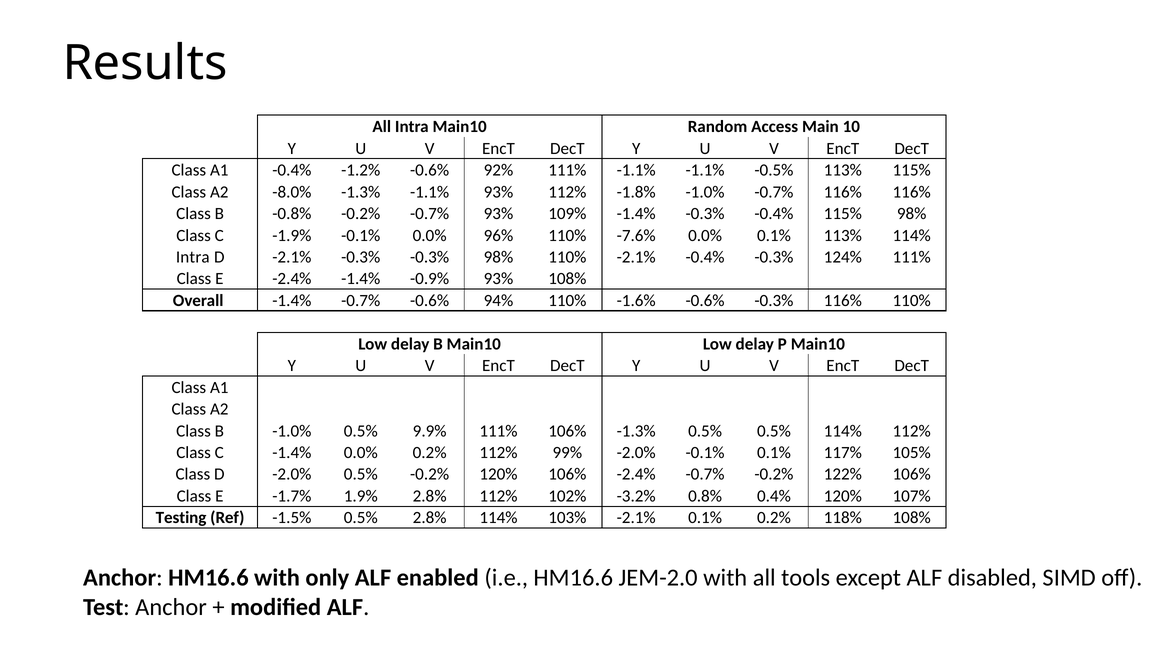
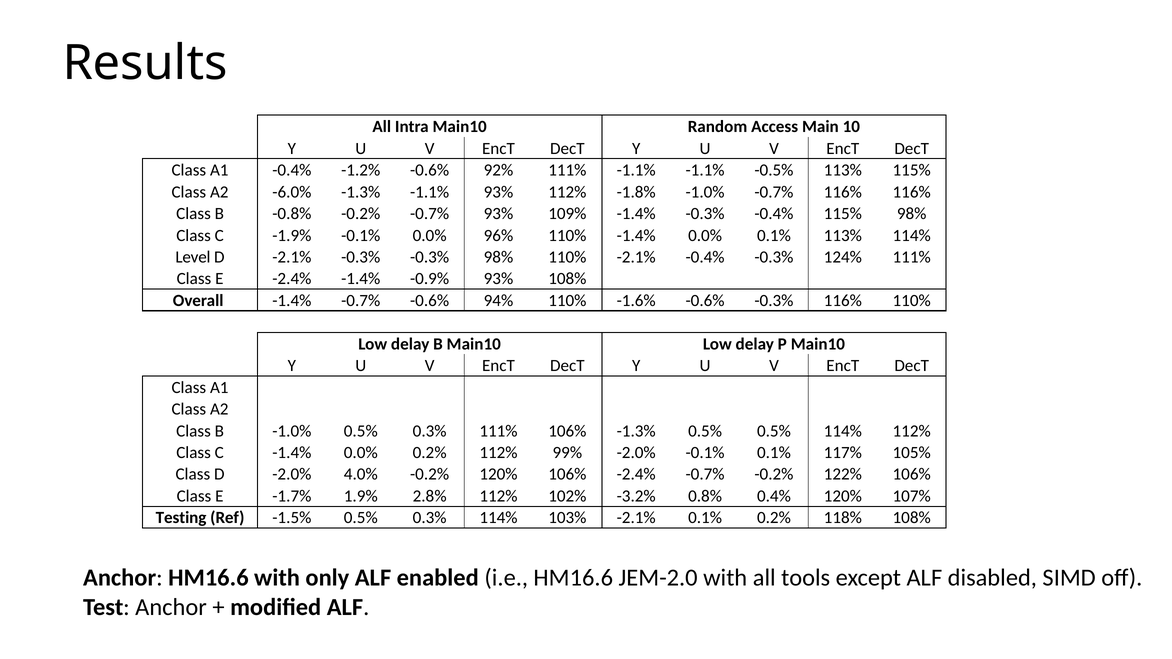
-8.0%: -8.0% -> -6.0% (292, 192)
110% -7.6%: -7.6% -> -1.4% (636, 235)
Intra: Intra -> Level (193, 257)
-1.0% 0.5% 9.9%: 9.9% -> 0.3% (430, 431)
-2.0% 0.5%: 0.5% -> 4.0% (361, 475)
-1.5% 0.5% 2.8%: 2.8% -> 0.3% (430, 518)
